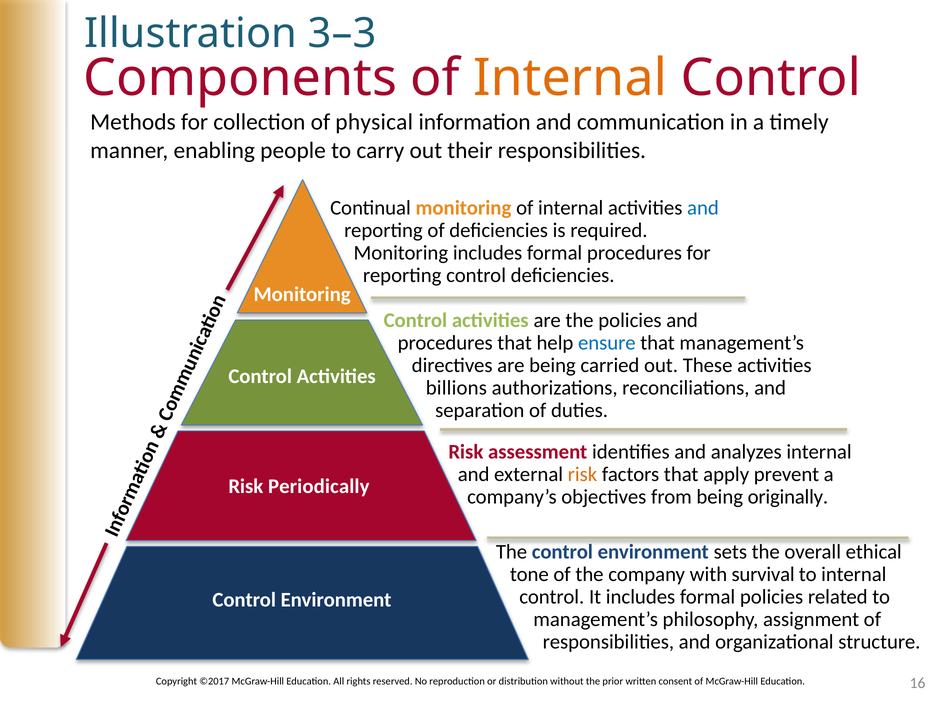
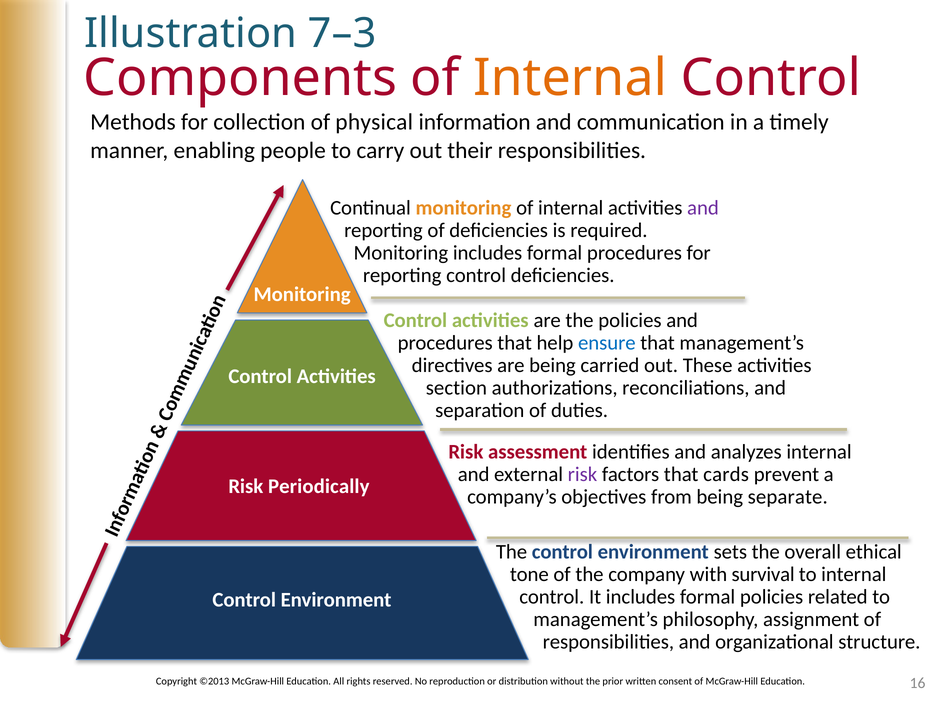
3–3: 3–3 -> 7–3 (342, 34)
and colour: blue -> purple (703, 208)
billions: billions -> section (456, 388)
risk colour: orange -> purple (582, 474)
apply: apply -> cards (726, 474)
originally: originally -> separate (788, 497)
©2017: ©2017 -> ©2013 (214, 681)
